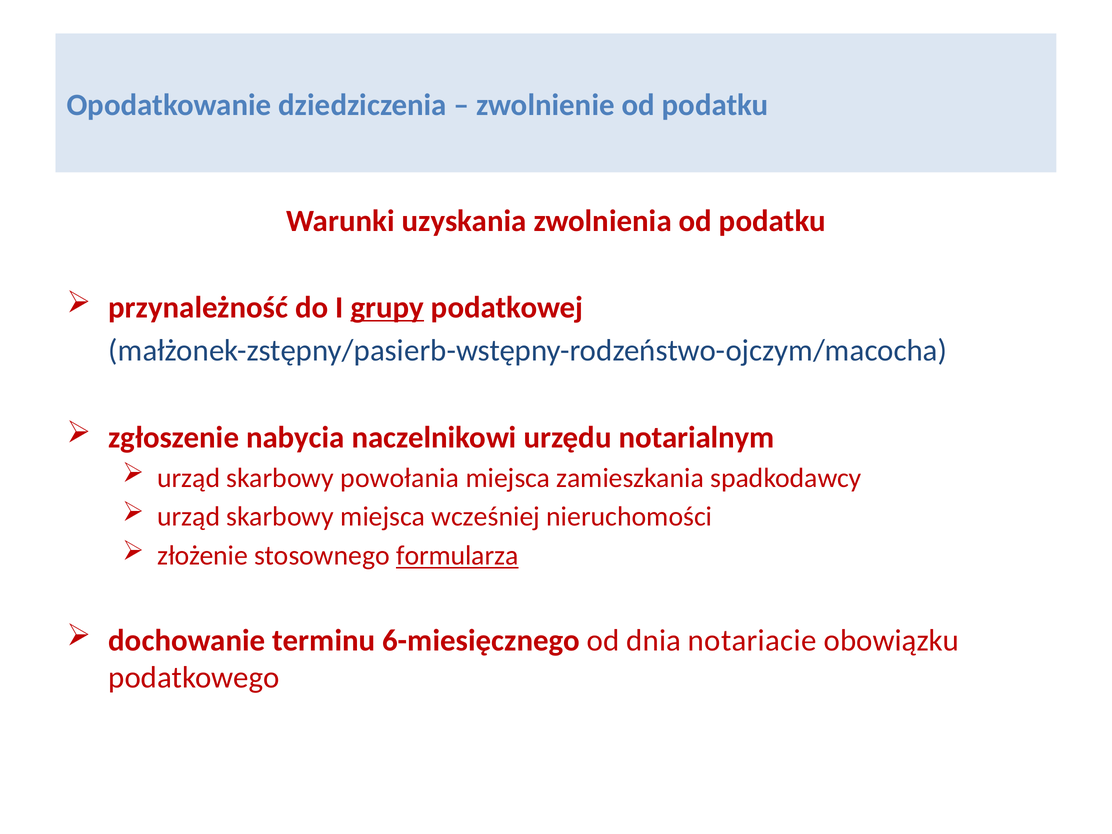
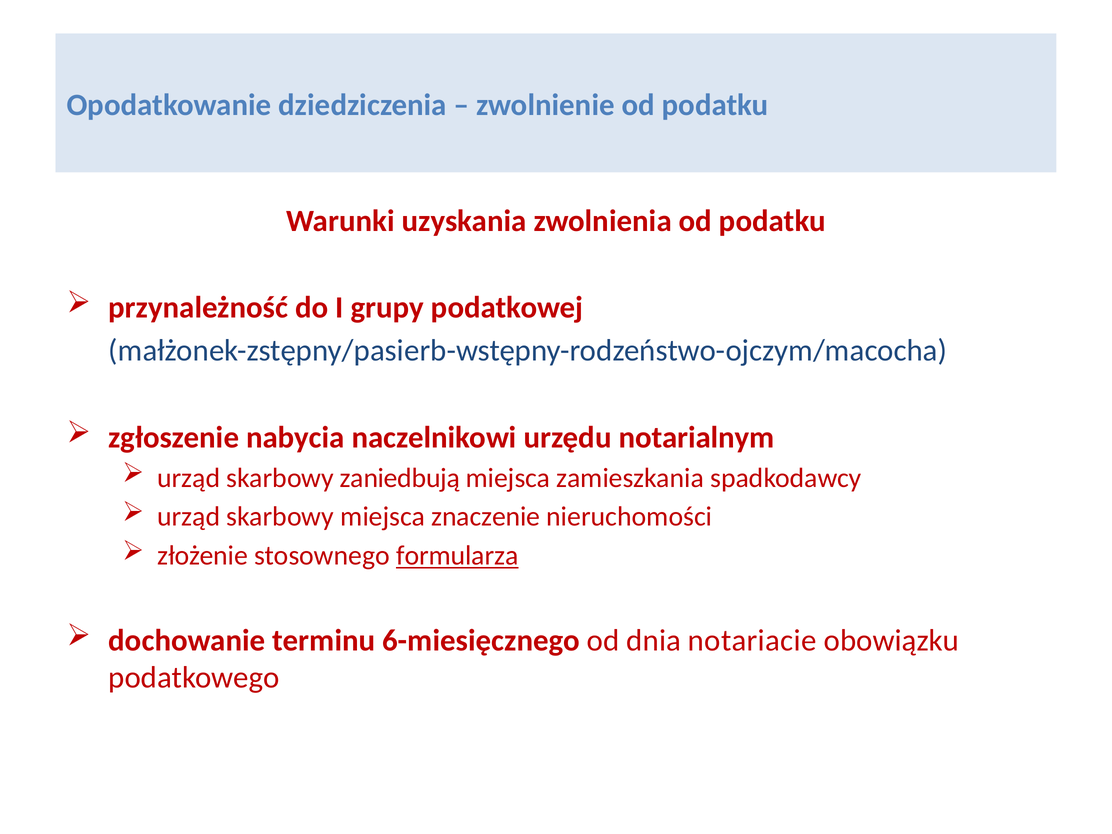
grupy underline: present -> none (387, 307)
powołania: powołania -> zaniedbują (400, 478)
wcześniej: wcześniej -> znaczenie (486, 517)
